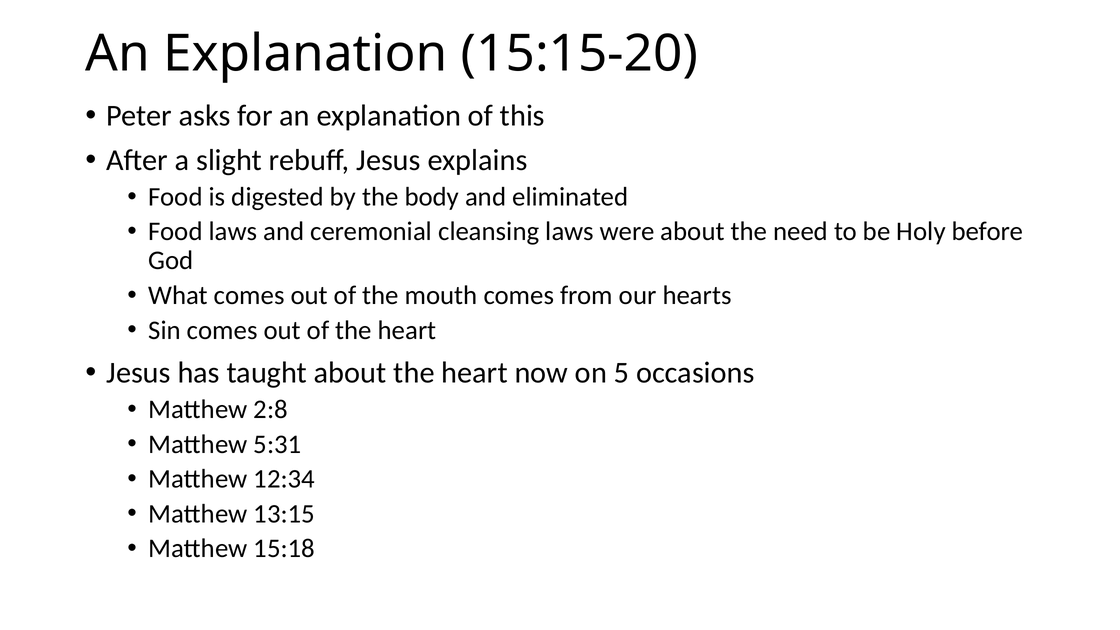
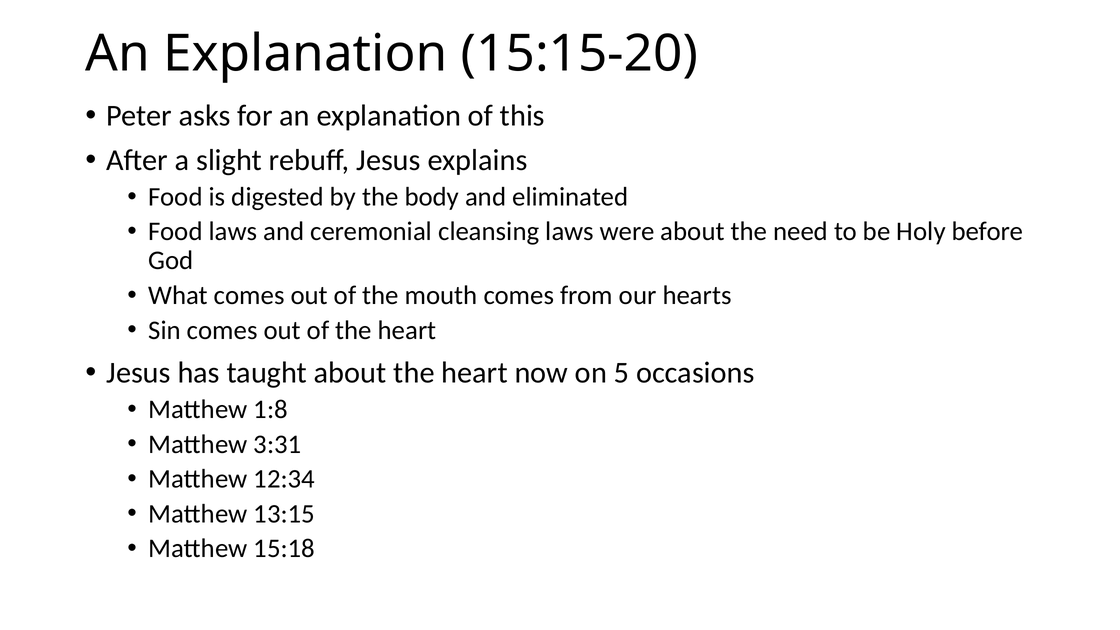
2:8: 2:8 -> 1:8 (271, 409)
5:31: 5:31 -> 3:31 (277, 444)
